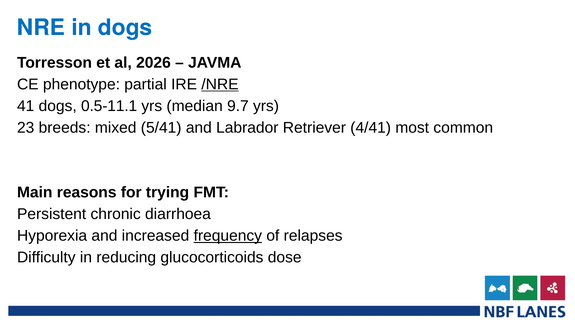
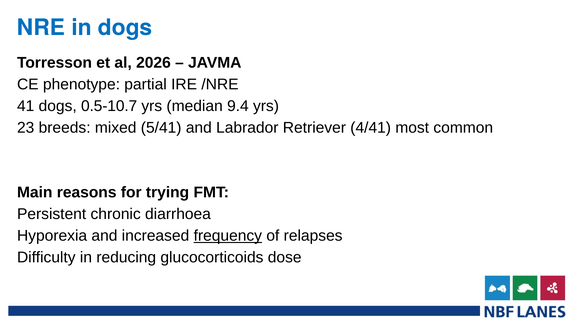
/NRE underline: present -> none (220, 84)
0.5-11.1: 0.5-11.1 -> 0.5-10.7 (109, 106)
9.7: 9.7 -> 9.4 (238, 106)
